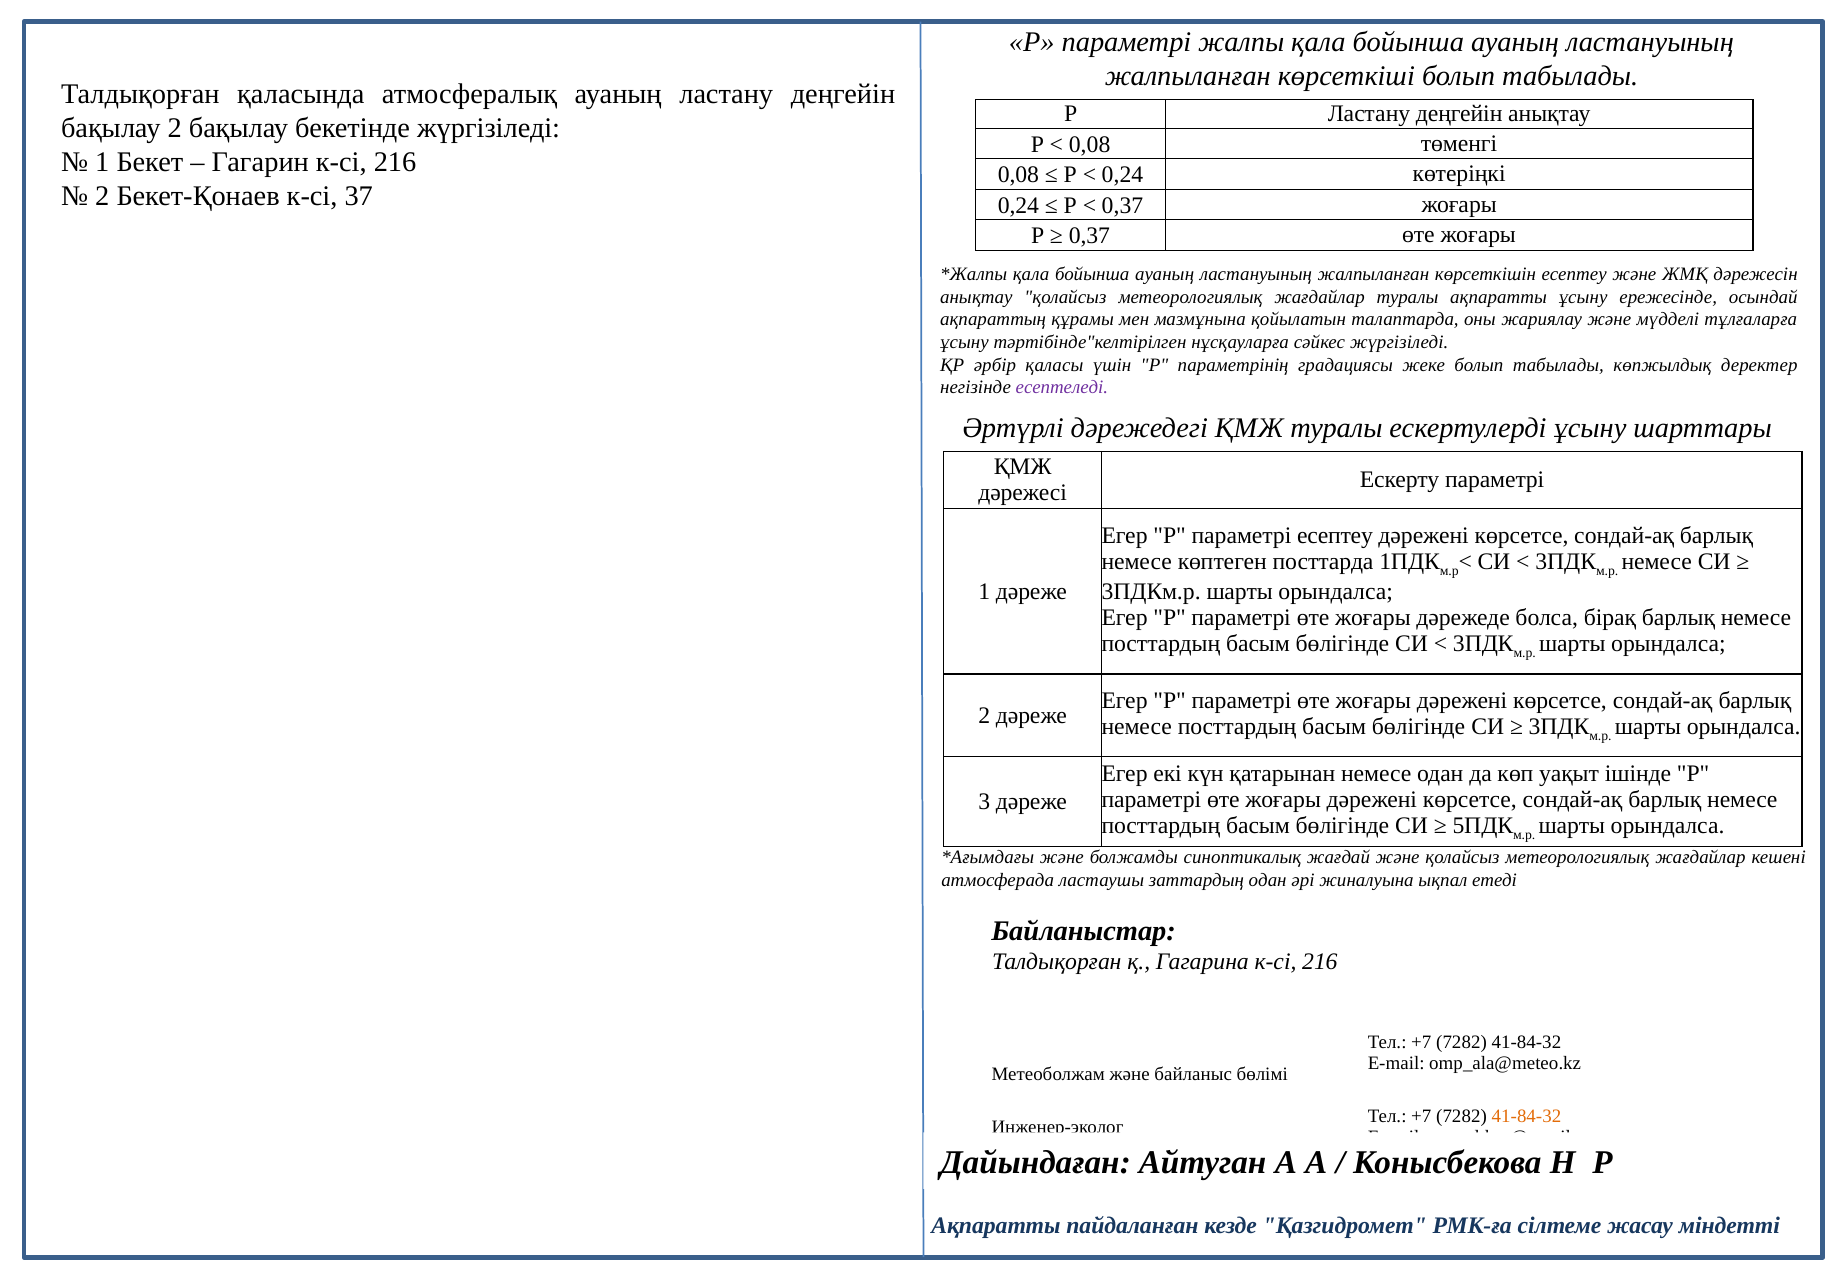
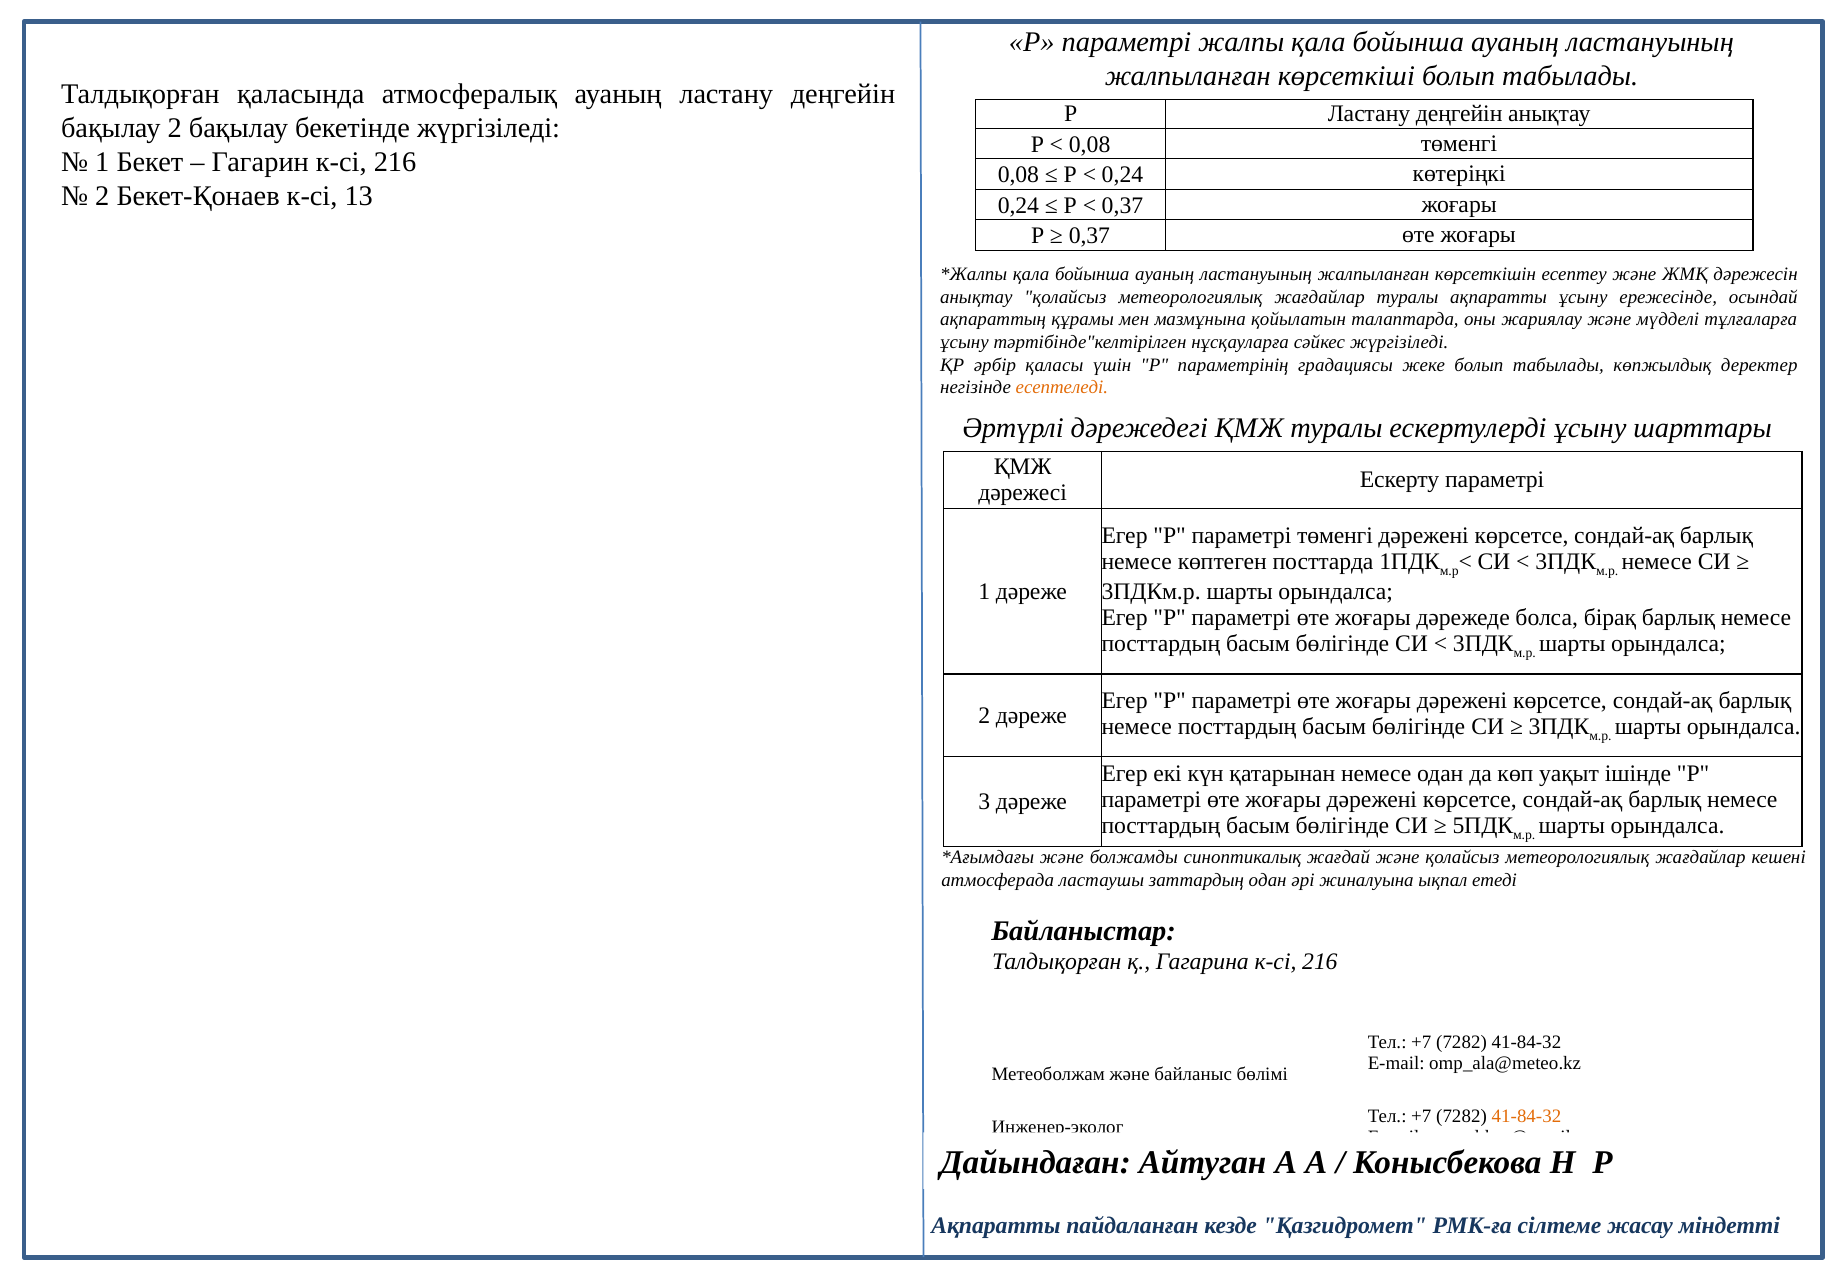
37: 37 -> 13 (359, 196)
есептеледі colour: purple -> orange (1062, 387)
параметрі есептеу: есептеу -> төменгі (1335, 535)
